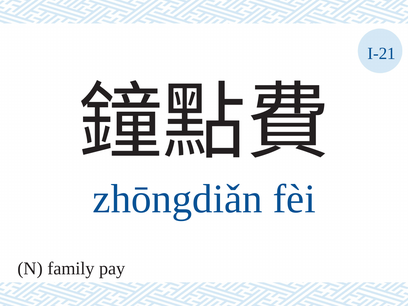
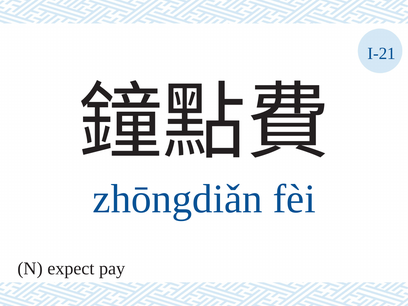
family: family -> expect (71, 268)
